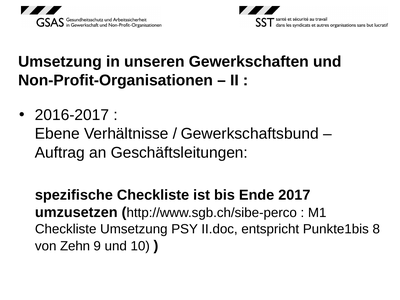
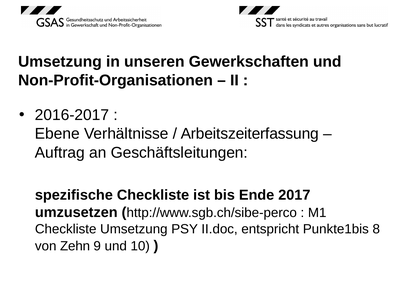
Gewerkschaftsbund: Gewerkschaftsbund -> Arbeitszeiterfassung (250, 134)
